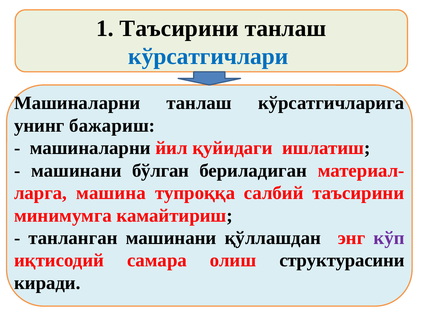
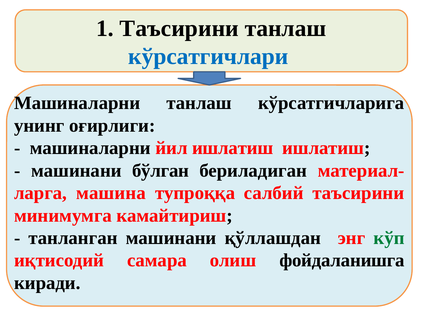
бажариш: бажариш -> оғирлиги (112, 126)
йил қуйидаги: қуйидаги -> ишлатиш (233, 148)
кўп colour: purple -> green (389, 238)
структурасини: структурасини -> фойдаланишга (342, 261)
